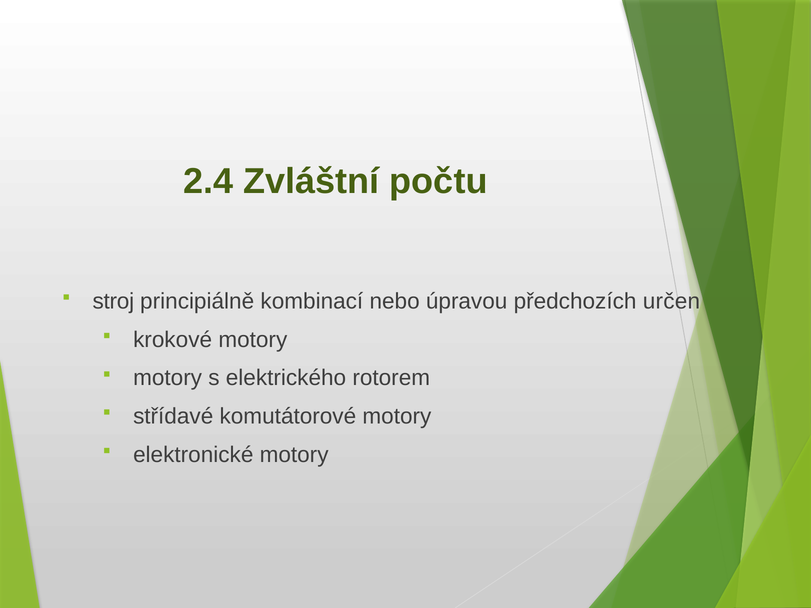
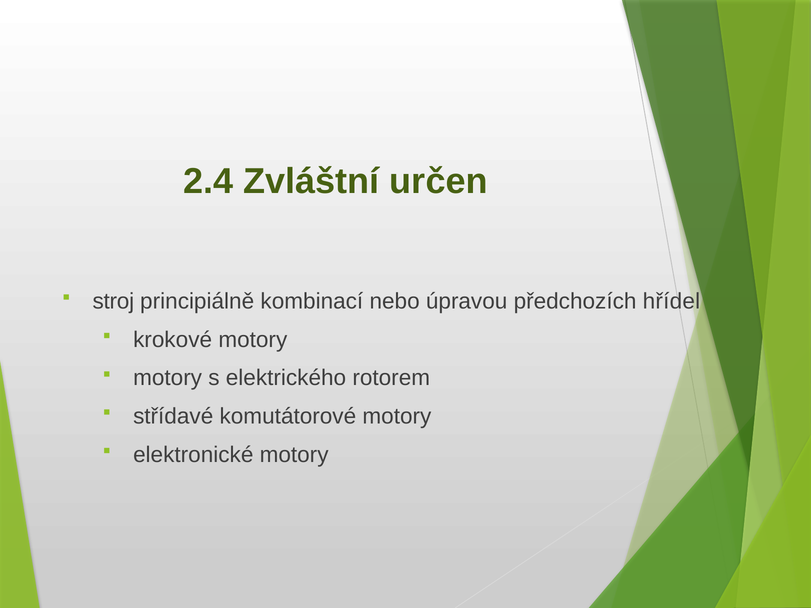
počtu: počtu -> určen (439, 181)
určen: určen -> hřídel (671, 301)
